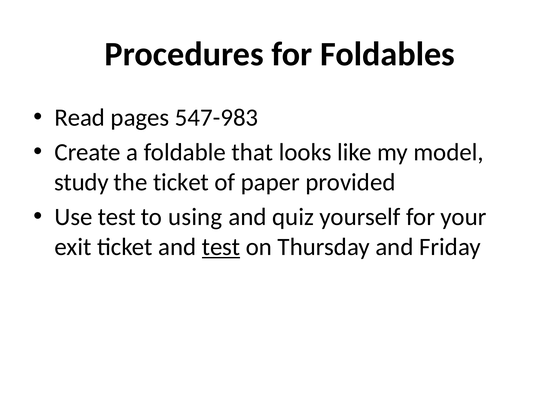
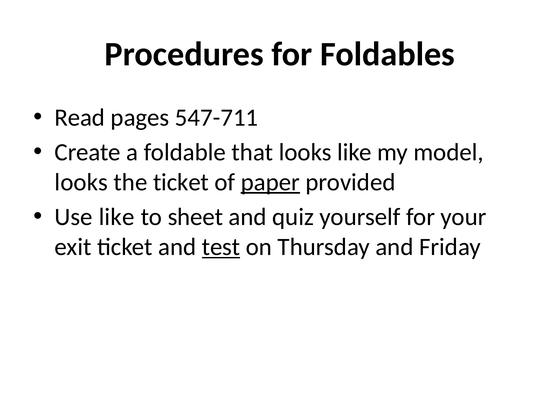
547-983: 547-983 -> 547-711 (217, 117)
study: study -> looks (81, 182)
paper underline: none -> present (270, 182)
Use test: test -> like (117, 217)
using: using -> sheet (195, 217)
